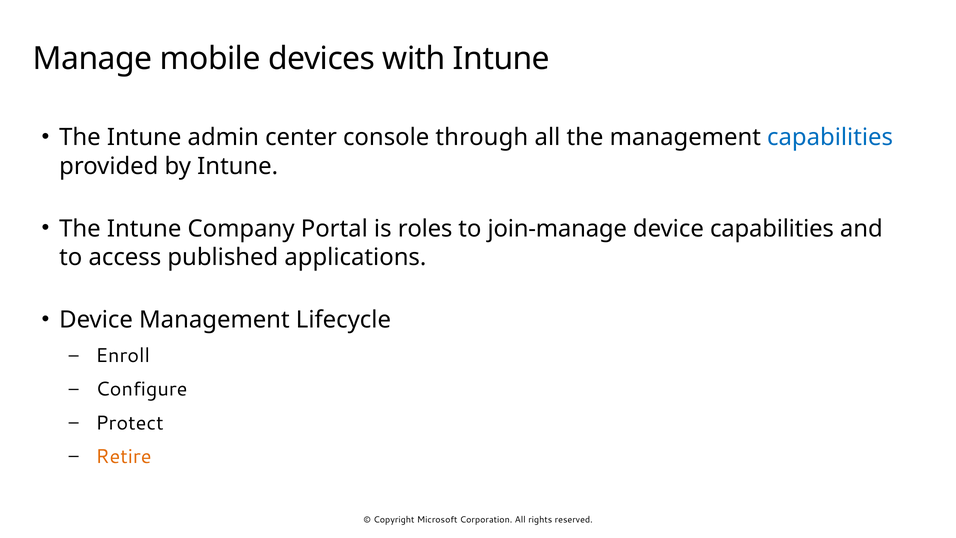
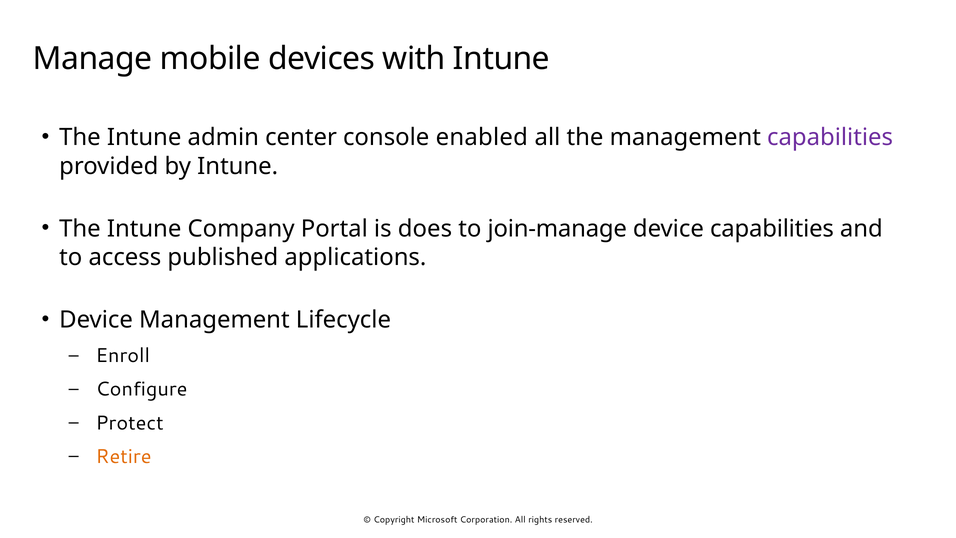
through: through -> enabled (482, 137)
capabilities colour: blue -> purple (830, 137)
roles: roles -> does (425, 229)
